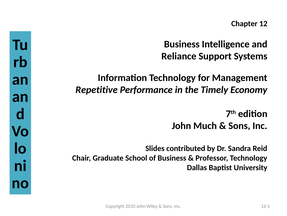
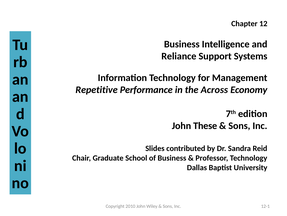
Timely: Timely -> Across (214, 90)
Much: Much -> These (205, 125)
